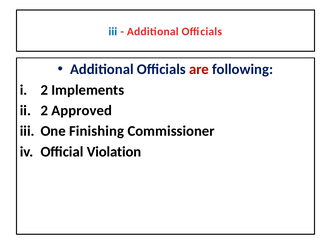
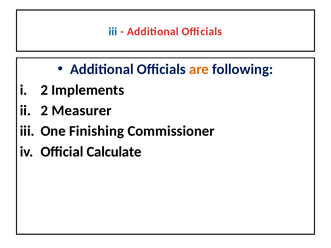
are colour: red -> orange (199, 69)
Approved: Approved -> Measurer (82, 111)
Violation: Violation -> Calculate (114, 152)
